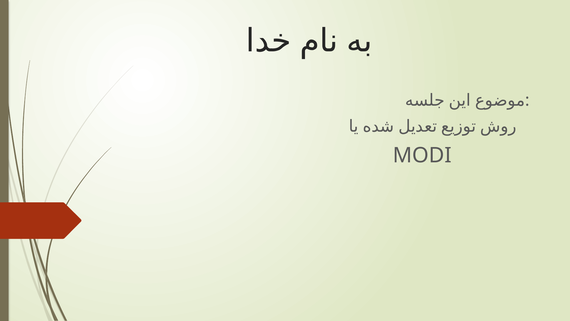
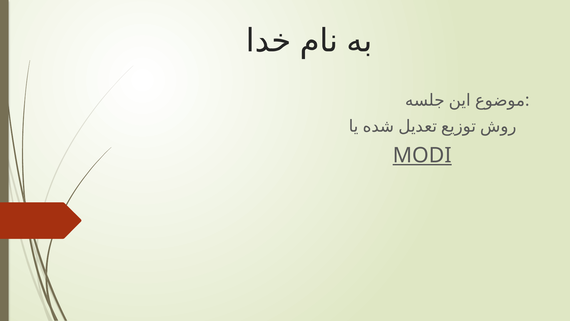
MODI underline: none -> present (422, 155)
